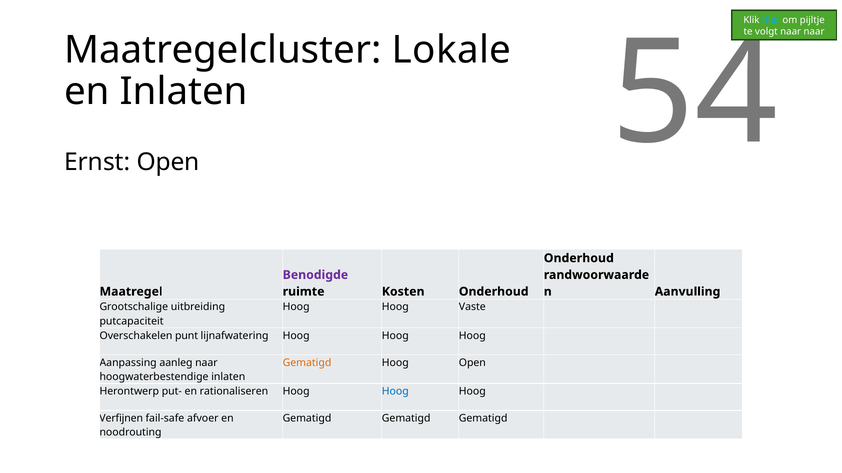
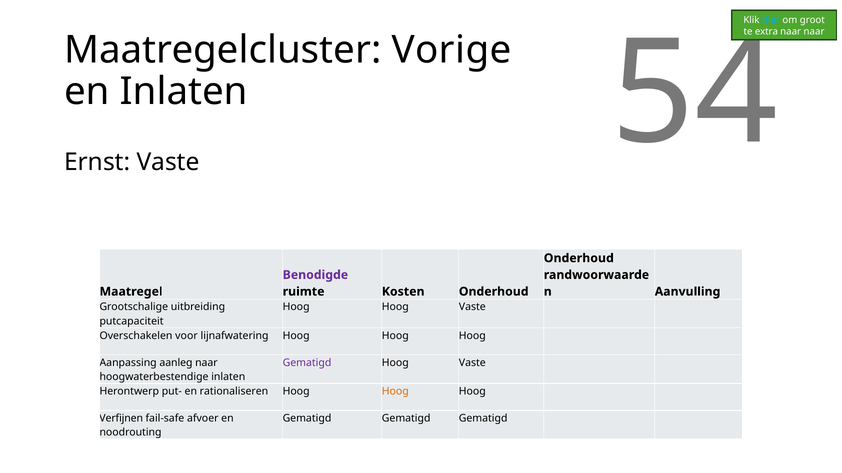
pijltje: pijltje -> groot (812, 20)
volgt: volgt -> extra (766, 31)
Lokale: Lokale -> Vorige (451, 50)
Ernst Open: Open -> Vaste (168, 162)
punt: punt -> voor (187, 336)
Gematigd colour: orange -> purple (307, 363)
Open: Open -> Vaste (472, 363)
Hoog colour: blue -> orange (395, 392)
